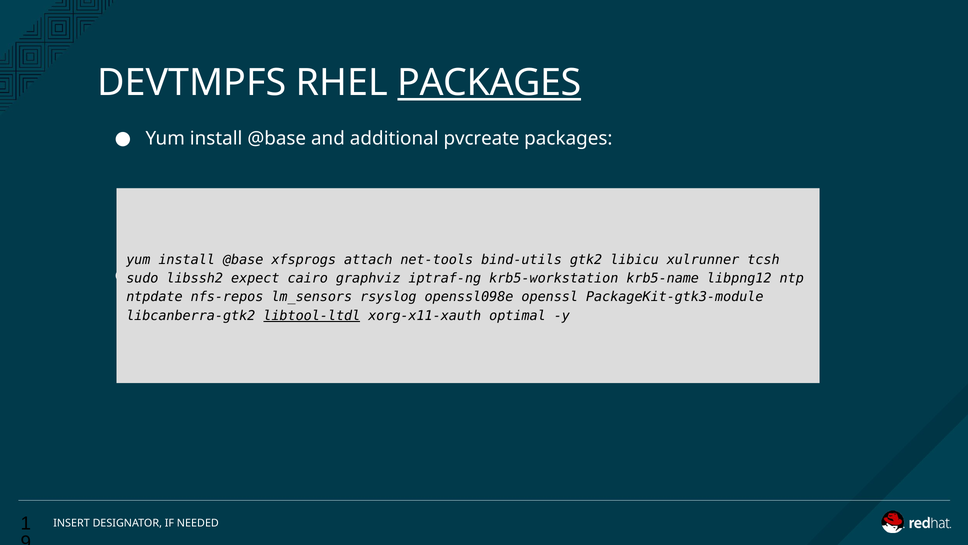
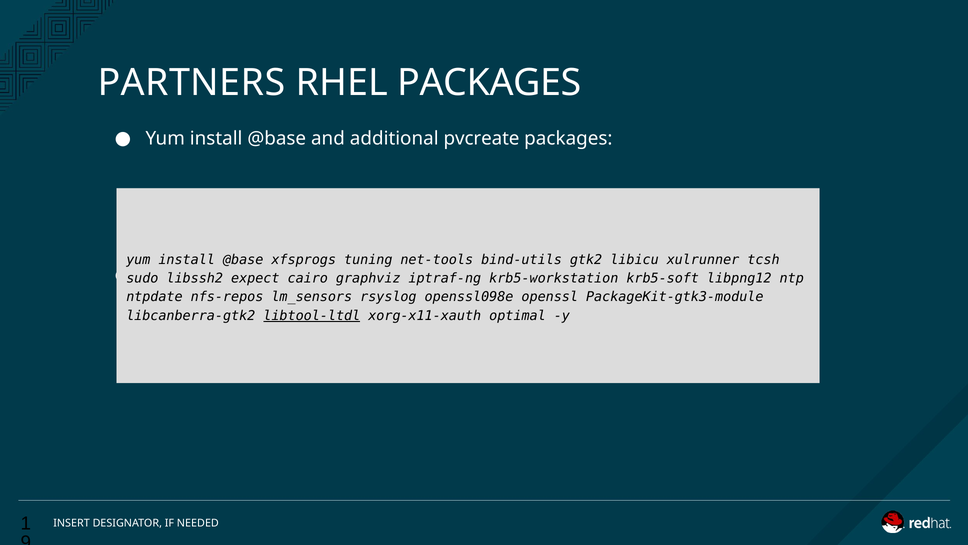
DEVTMPFS: DEVTMPFS -> PARTNERS (192, 83)
PACKAGES underline: present -> none (489, 83)
attach: attach -> tuning (368, 260)
krb5-name: krb5-name -> krb5-soft (663, 278)
